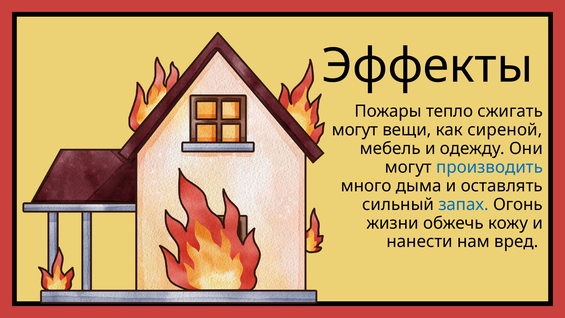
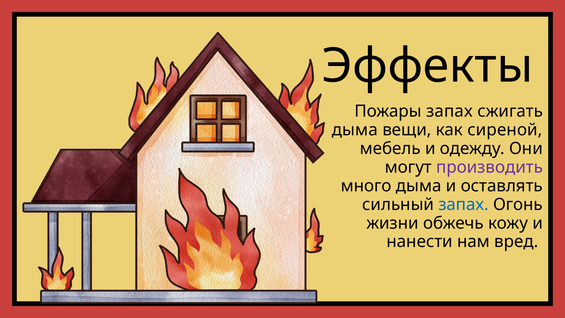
Пожары тепло: тепло -> запах (449, 111)
могут: могут -> дыма (355, 130)
производить colour: blue -> purple (490, 167)
